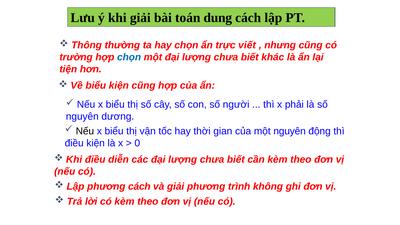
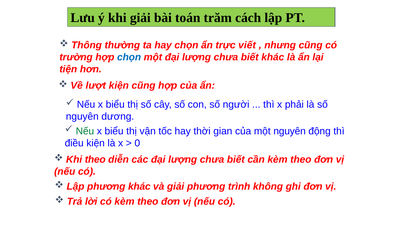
dung: dung -> trăm (218, 18)
Về biểu: biểu -> lượt (96, 86)
Nếu colour: black -> green (85, 131)
Khi điều: điều -> theo (95, 159)
phương cách: cách -> khác (139, 187)
